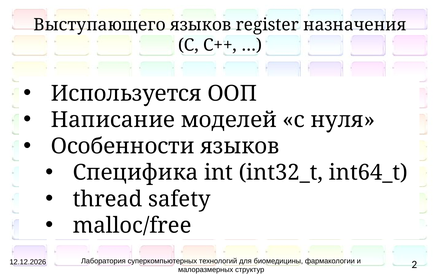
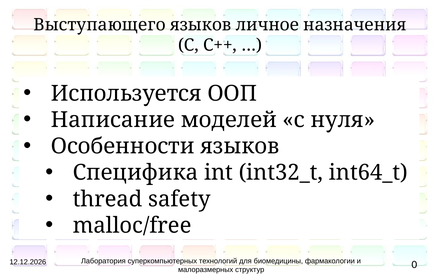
register: register -> личное (267, 25)
2: 2 -> 0 (414, 264)
